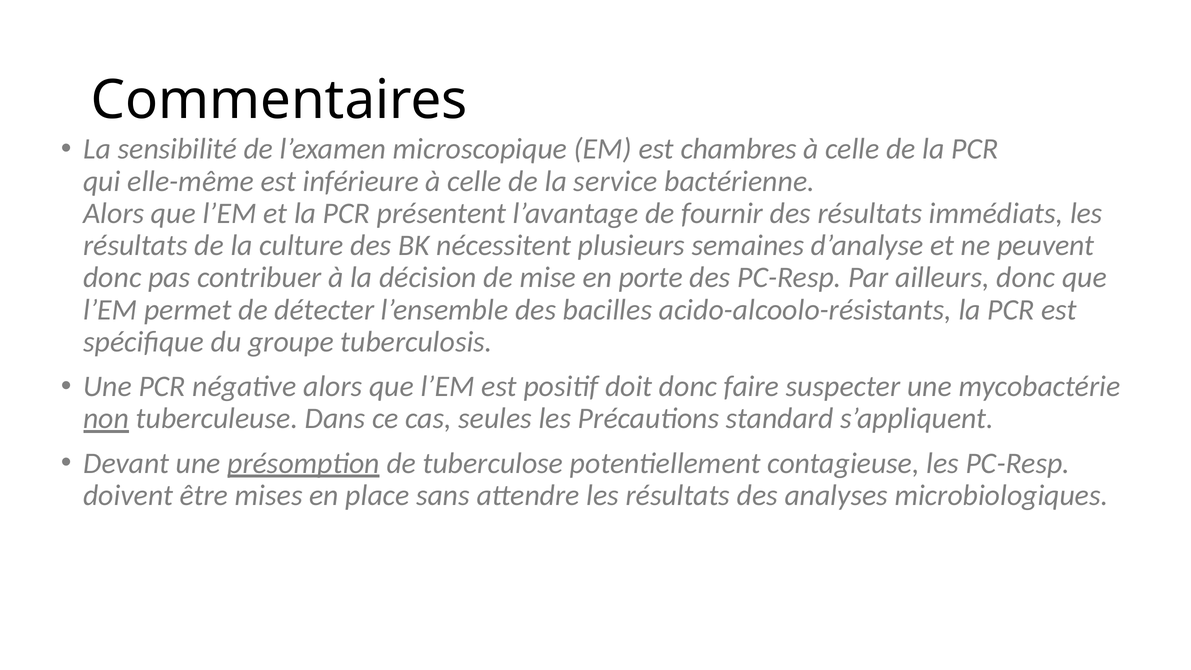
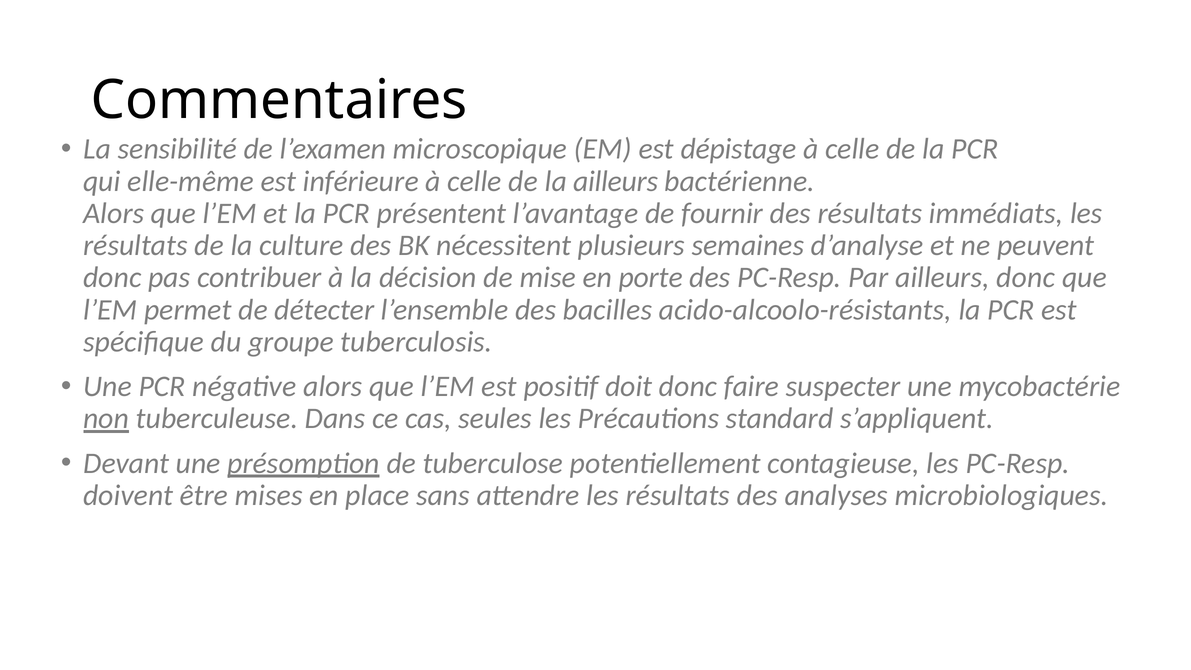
chambres: chambres -> dépistage (739, 149)
la service: service -> ailleurs (616, 181)
